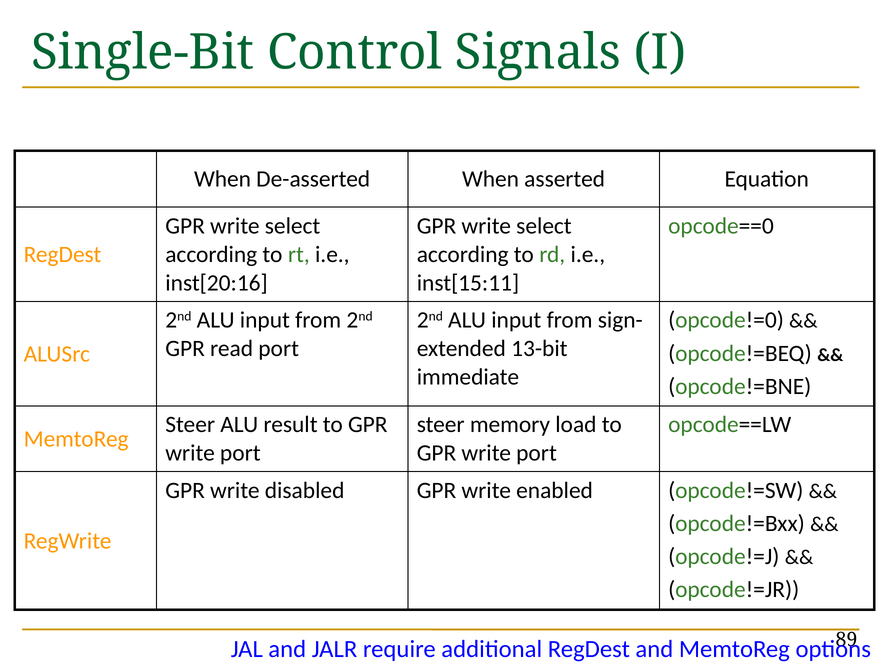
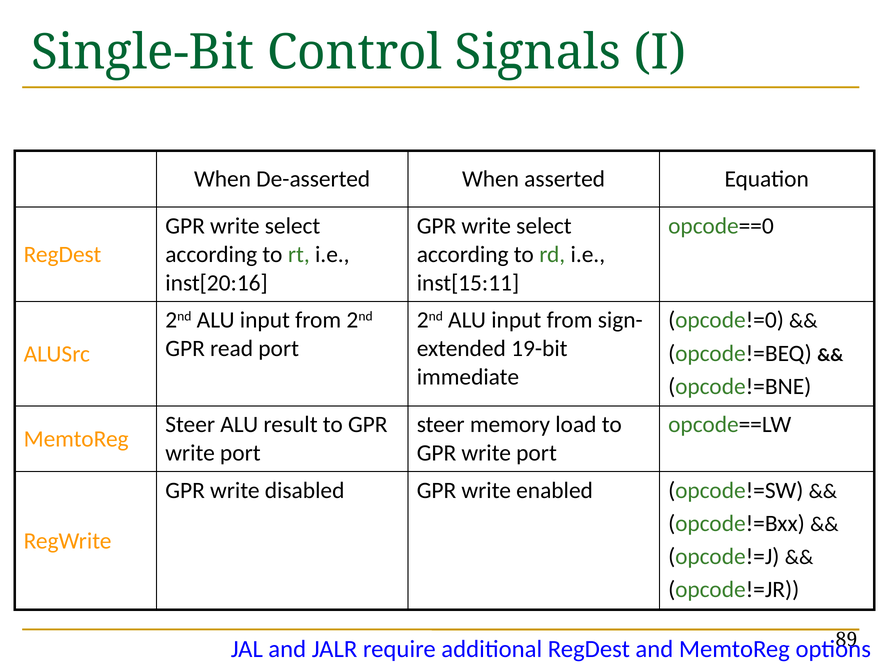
13-bit: 13-bit -> 19-bit (539, 349)
